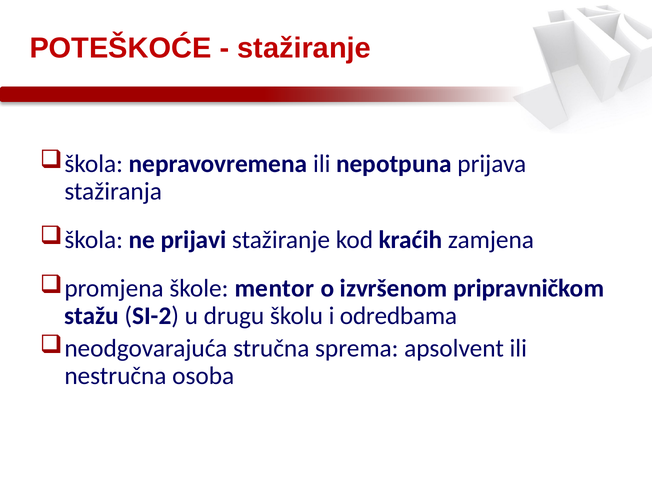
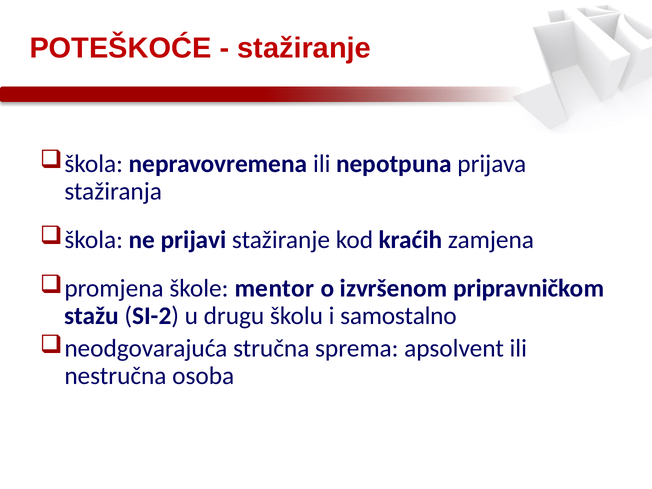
odredbama: odredbama -> samostalno (398, 316)
